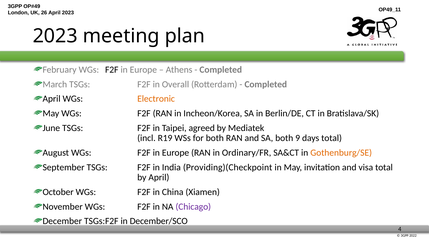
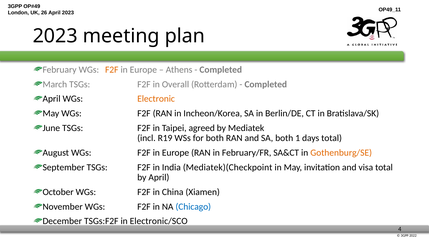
F2F colour: black -> orange (112, 70)
9: 9 -> 1 (298, 138)
Ordinary/FR: Ordinary/FR -> February/FR (247, 153)
Providing)(Checkpoint: Providing)(Checkpoint -> Mediatek)(Checkpoint (228, 168)
Chicago colour: purple -> blue (193, 207)
December/SCO: December/SCO -> Electronic/SCO (159, 221)
